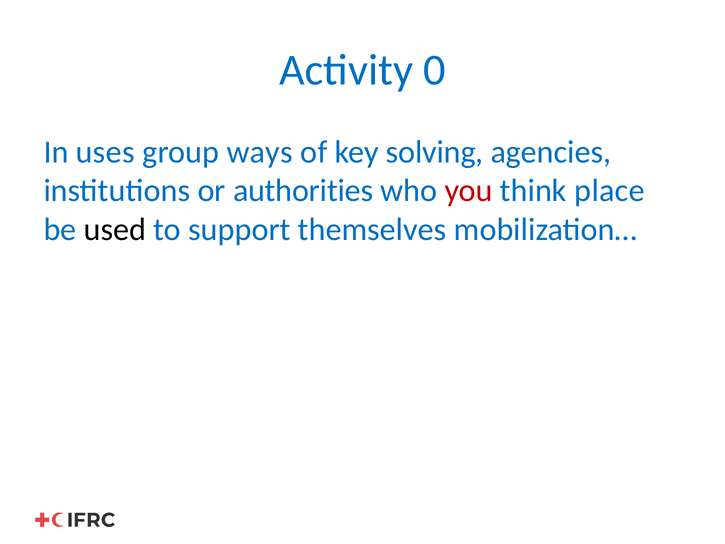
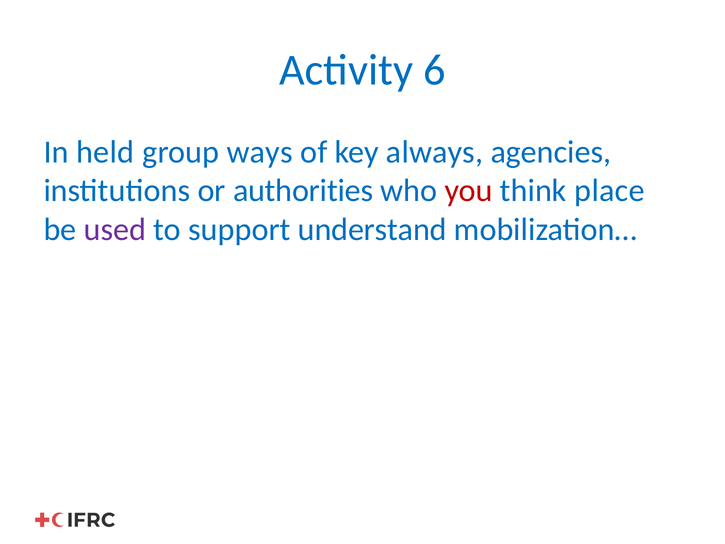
0: 0 -> 6 (434, 70)
uses: uses -> held (105, 152)
solving: solving -> always (435, 152)
used colour: black -> purple (115, 229)
themselves: themselves -> understand (372, 229)
